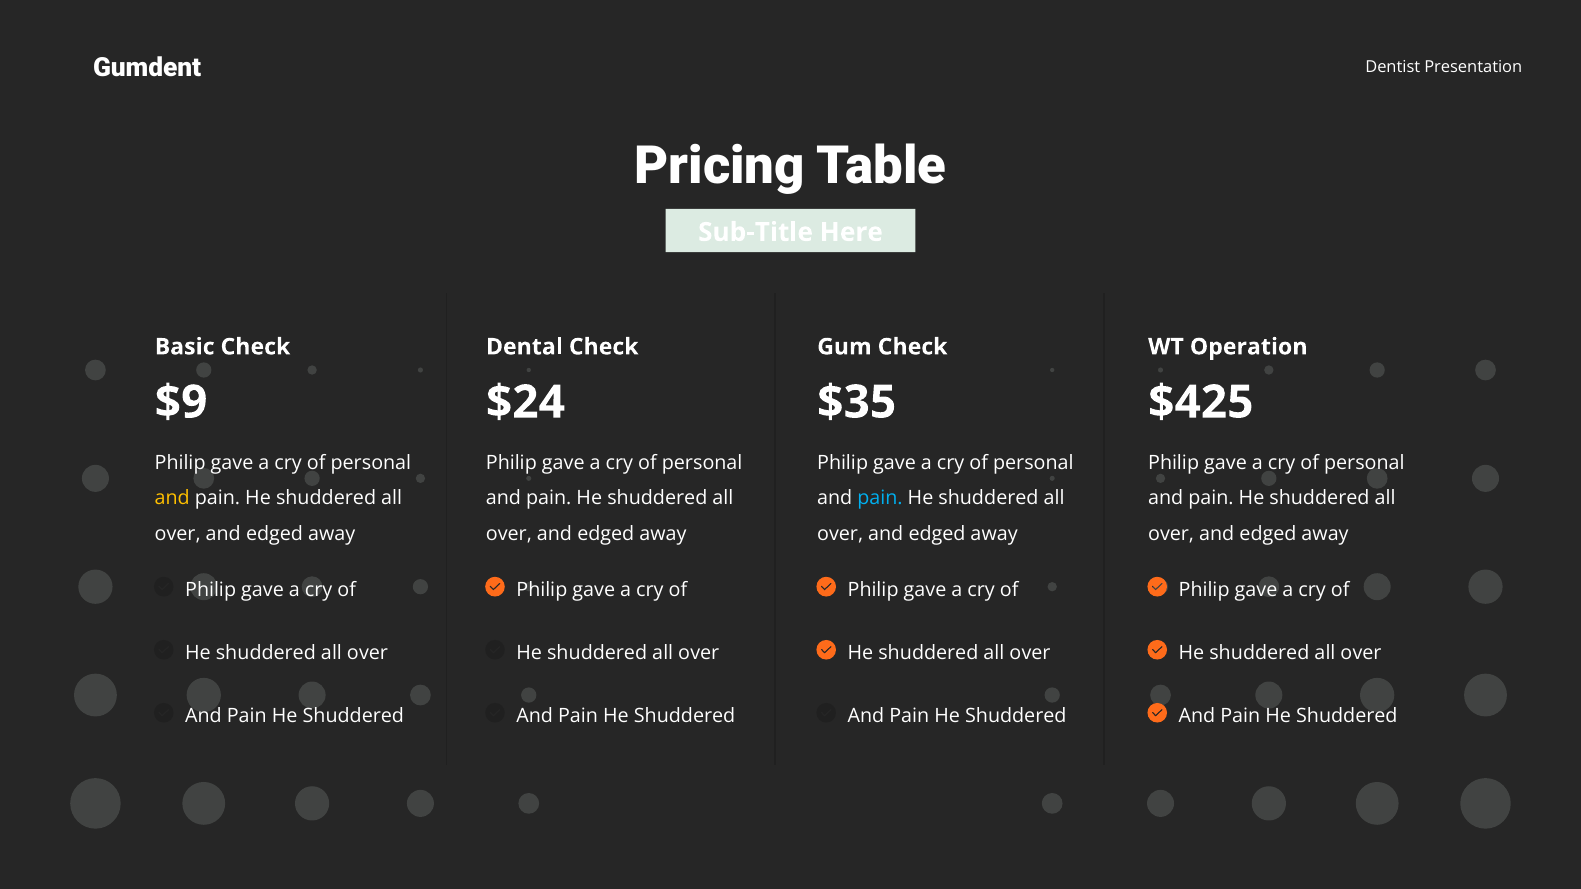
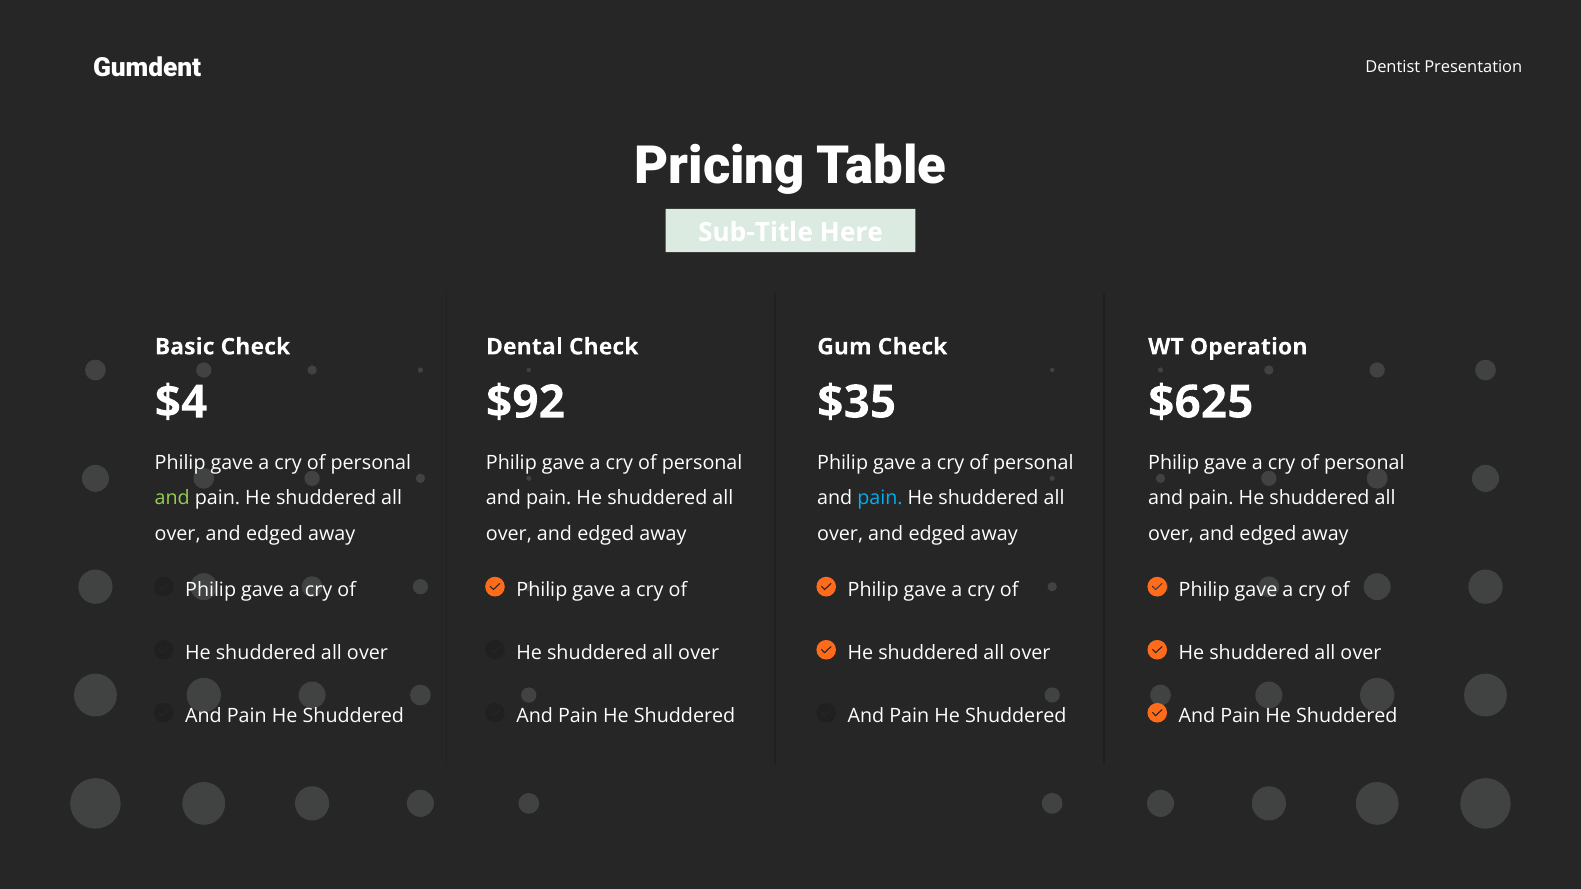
$9: $9 -> $4 (181, 402)
$24: $24 -> $92 (525, 402)
$425: $425 -> $625 (1201, 402)
and colour: yellow -> light green (172, 498)
